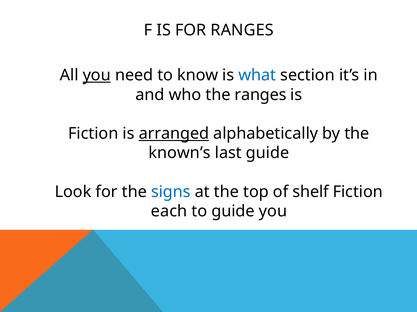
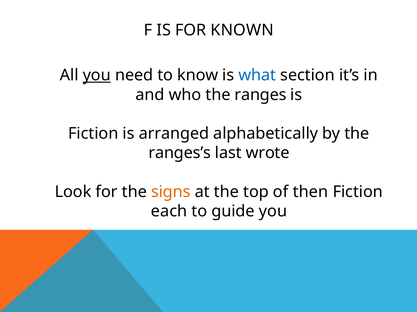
FOR RANGES: RANGES -> KNOWN (242, 30)
arranged underline: present -> none (174, 134)
known’s: known’s -> ranges’s (180, 153)
last guide: guide -> wrote (268, 153)
signs colour: blue -> orange (171, 192)
shelf: shelf -> then (310, 192)
